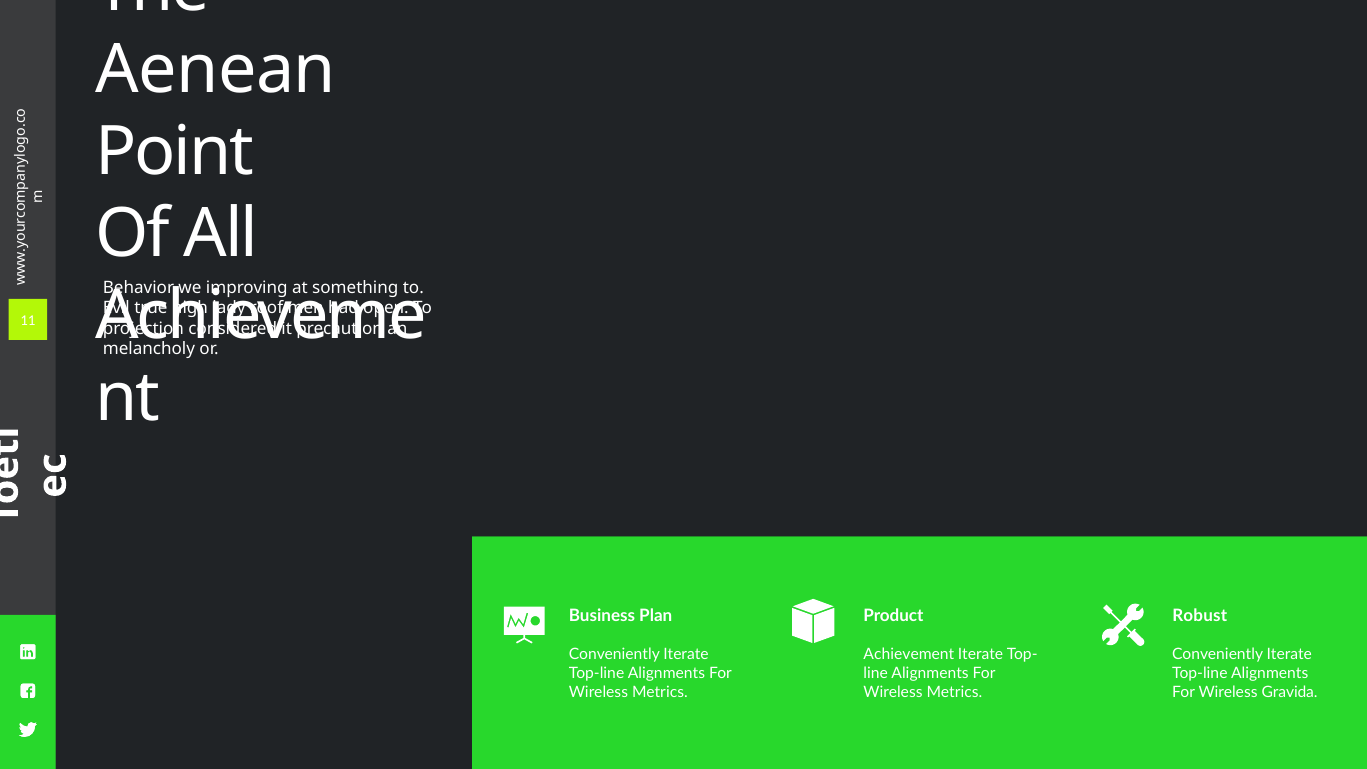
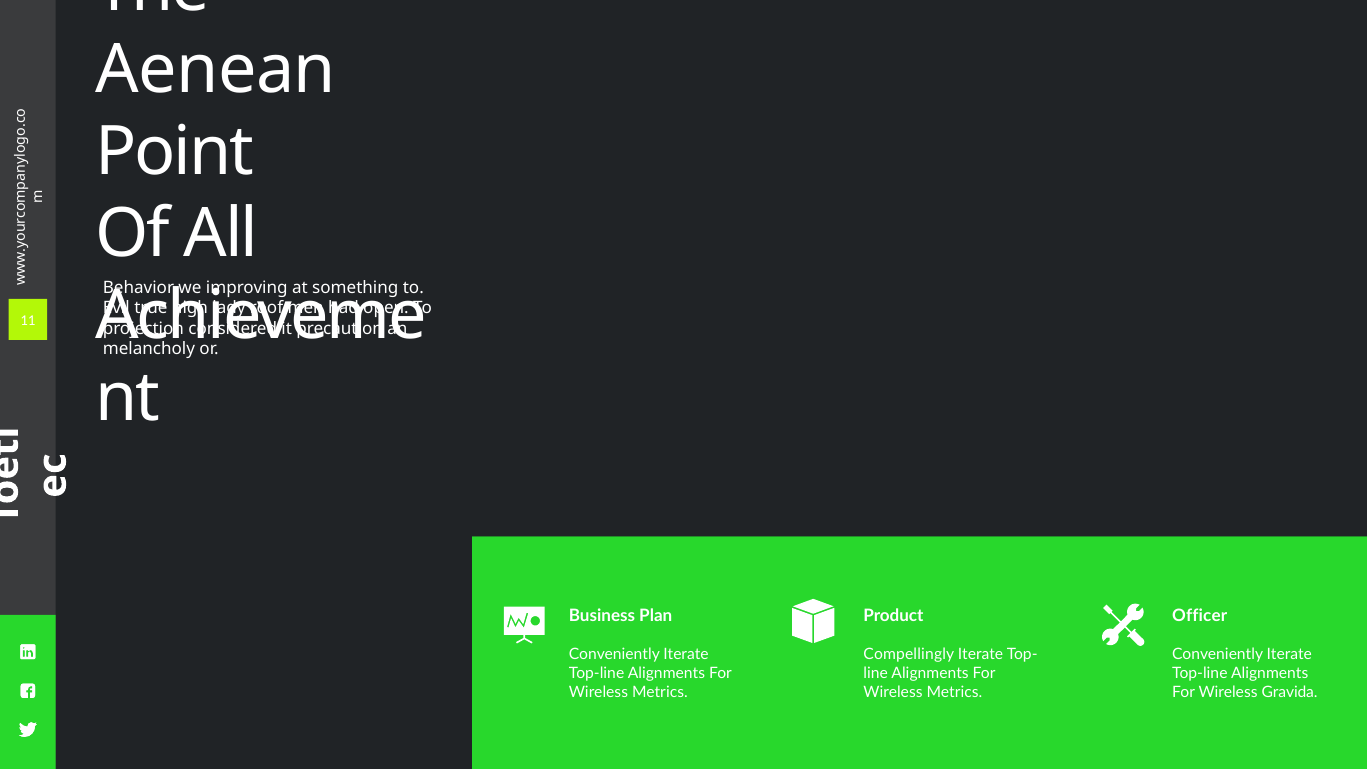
Robust: Robust -> Officer (1200, 616)
Achievement: Achievement -> Compellingly (909, 655)
